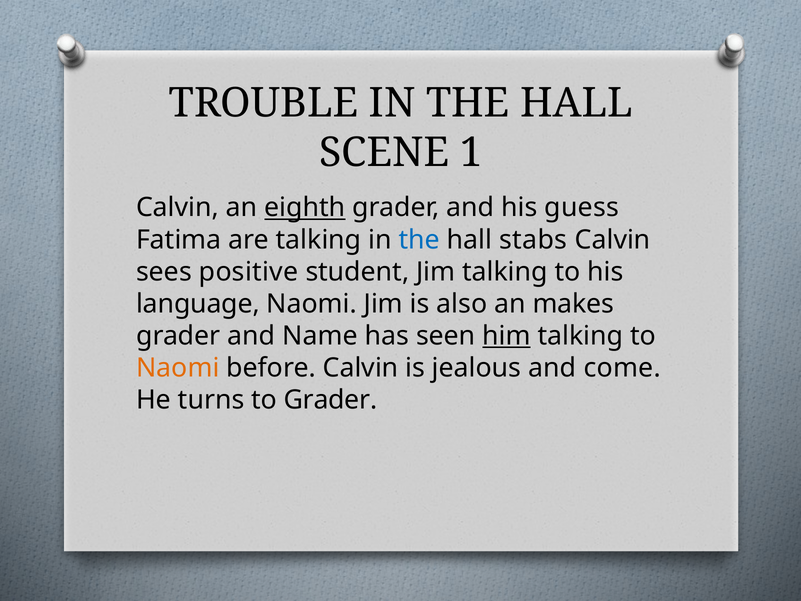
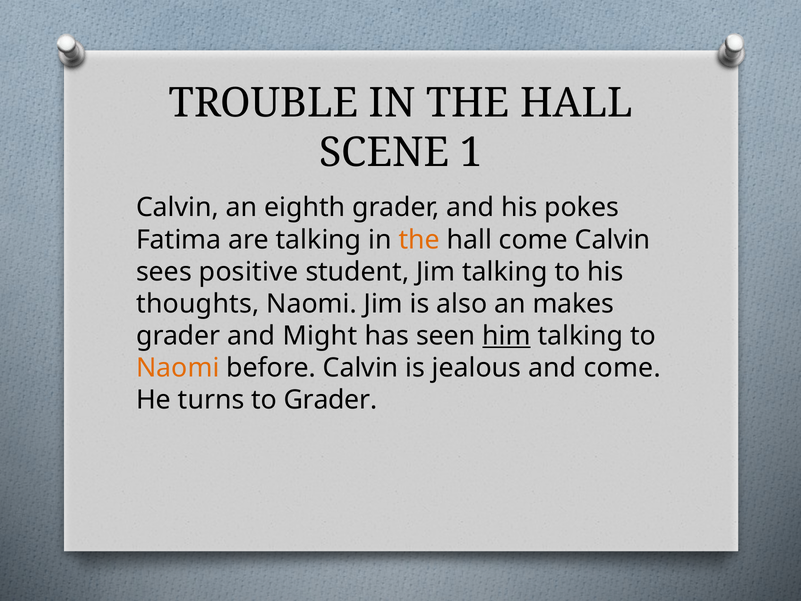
eighth underline: present -> none (305, 208)
guess: guess -> pokes (582, 208)
the colour: blue -> orange (419, 240)
hall stabs: stabs -> come (533, 240)
language: language -> thoughts (198, 304)
Name: Name -> Might (320, 336)
